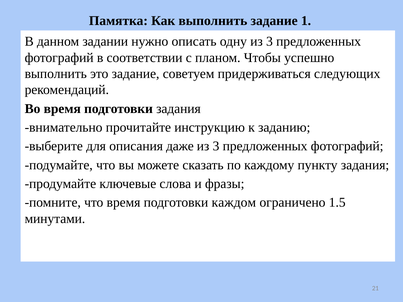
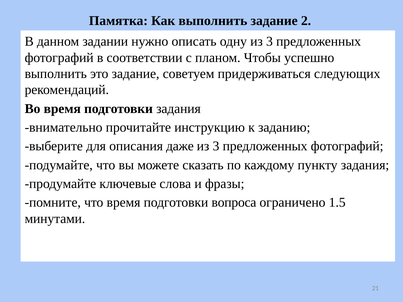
1: 1 -> 2 (306, 21)
каждом: каждом -> вопроса (234, 203)
